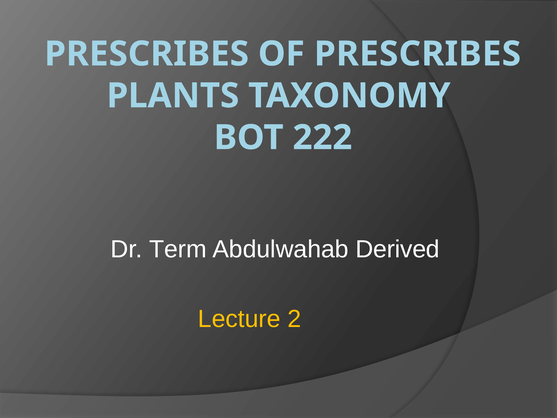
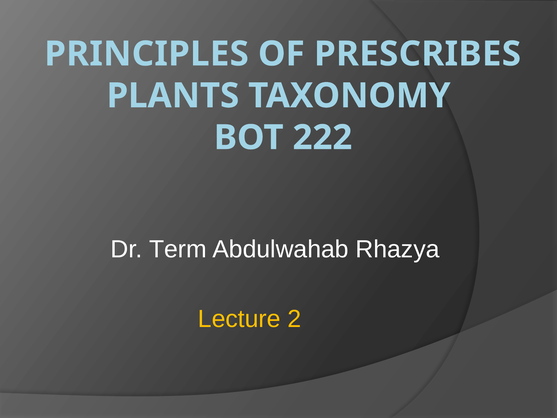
PRESCRIBES: PRESCRIBES -> PRINCIPLES (147, 54)
Derived: Derived -> Rhazya (398, 249)
